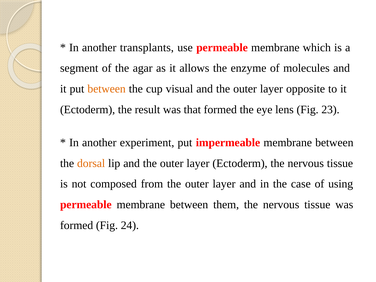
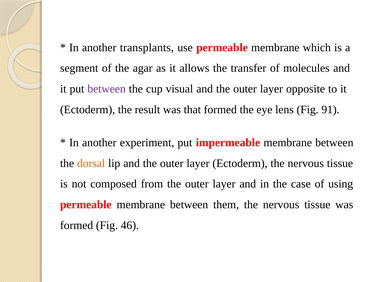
enzyme: enzyme -> transfer (248, 68)
between colour: orange -> purple (107, 89)
23: 23 -> 91 (330, 110)
24: 24 -> 46 (130, 225)
